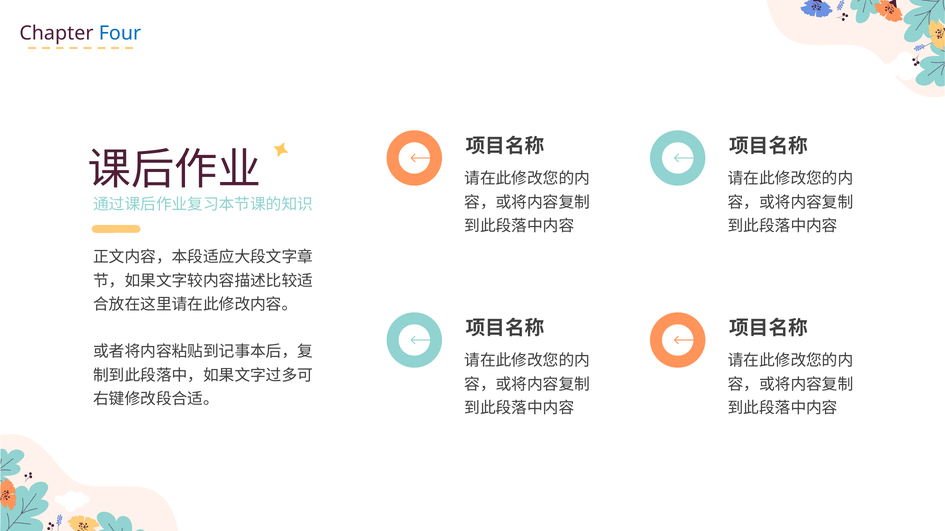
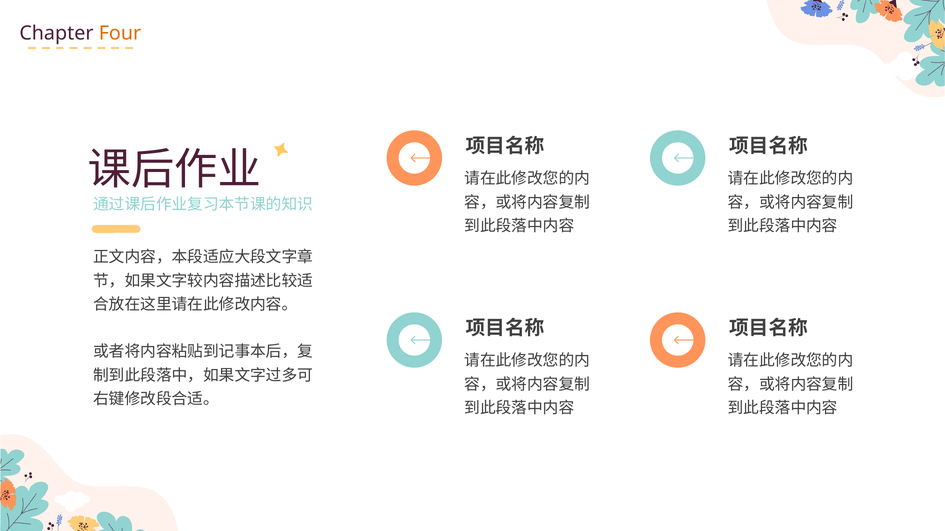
Four colour: blue -> orange (120, 34)
